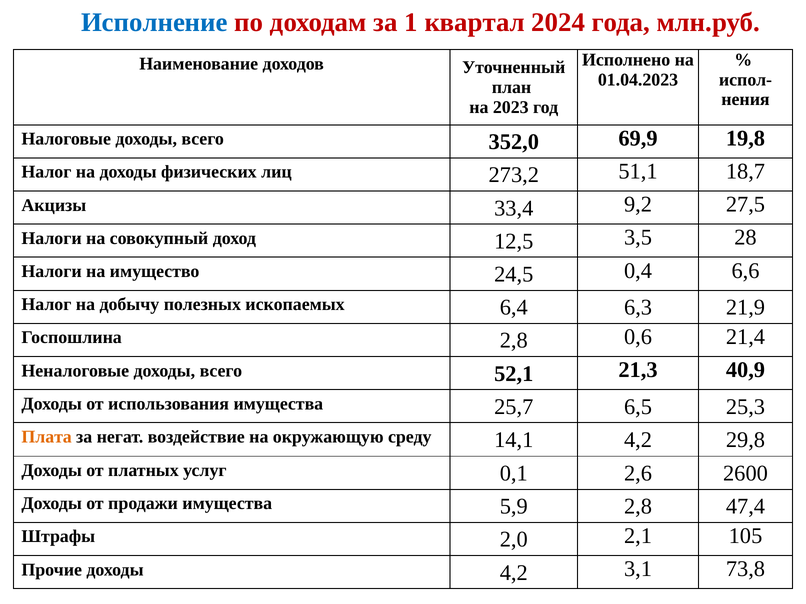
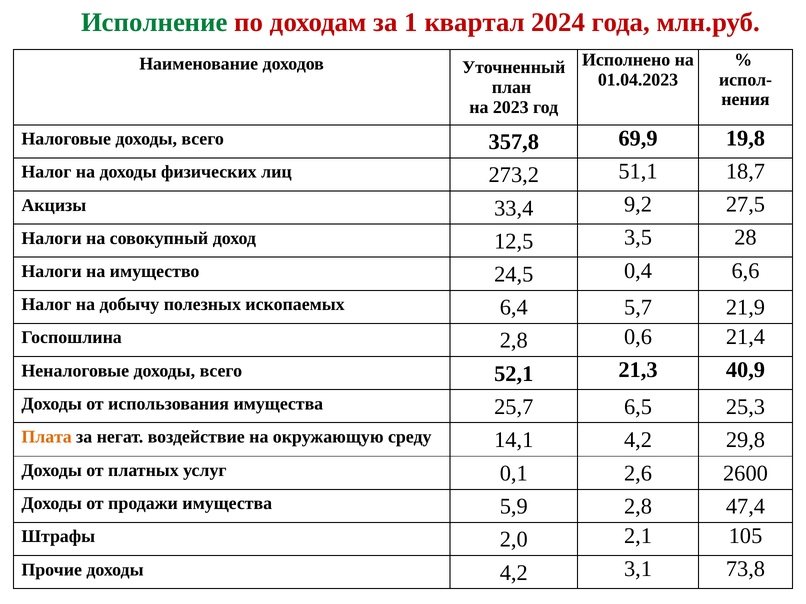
Исполнение colour: blue -> green (154, 22)
352,0: 352,0 -> 357,8 (514, 142)
6,3: 6,3 -> 5,7 (638, 308)
